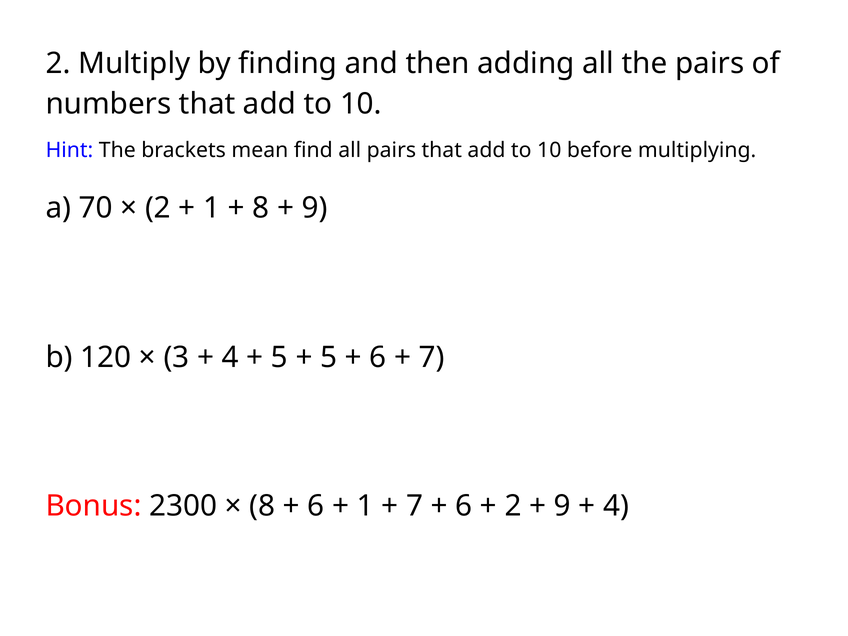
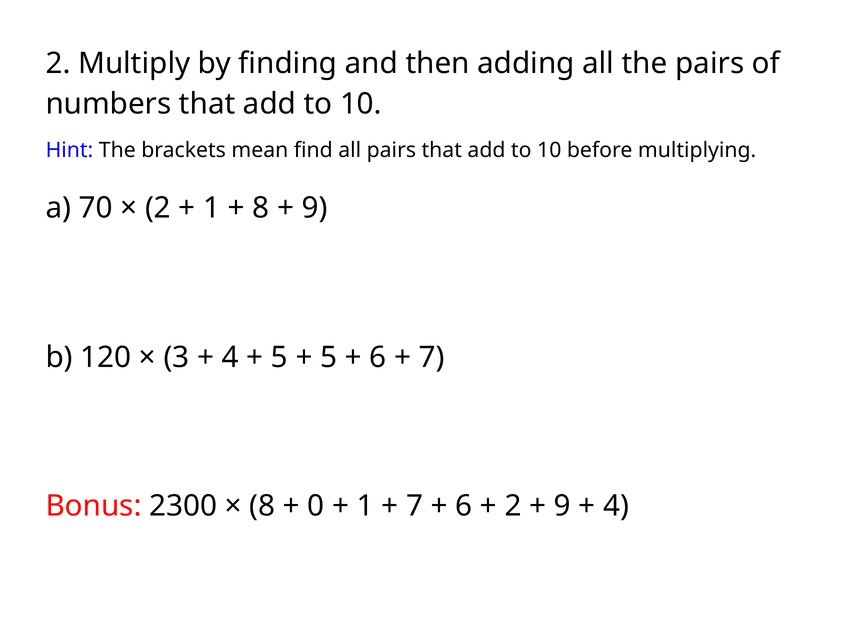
6: 6 -> 0 (316, 506)
